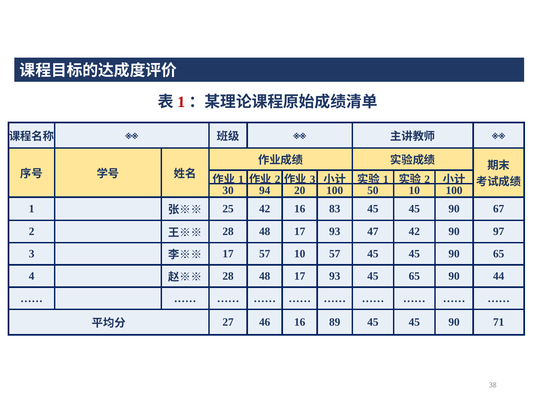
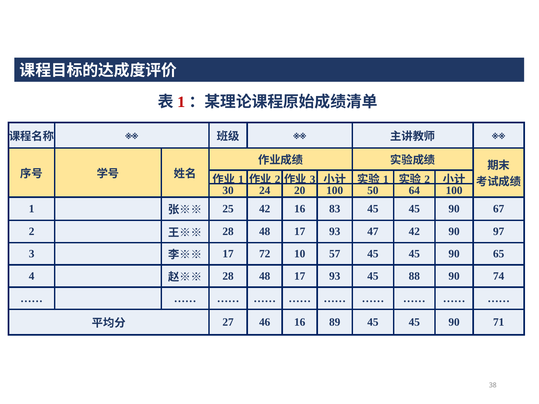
94: 94 -> 24 (265, 191)
50 10: 10 -> 64 (414, 191)
17 57: 57 -> 72 (265, 254)
45 65: 65 -> 88 (414, 276)
44: 44 -> 74 (499, 276)
